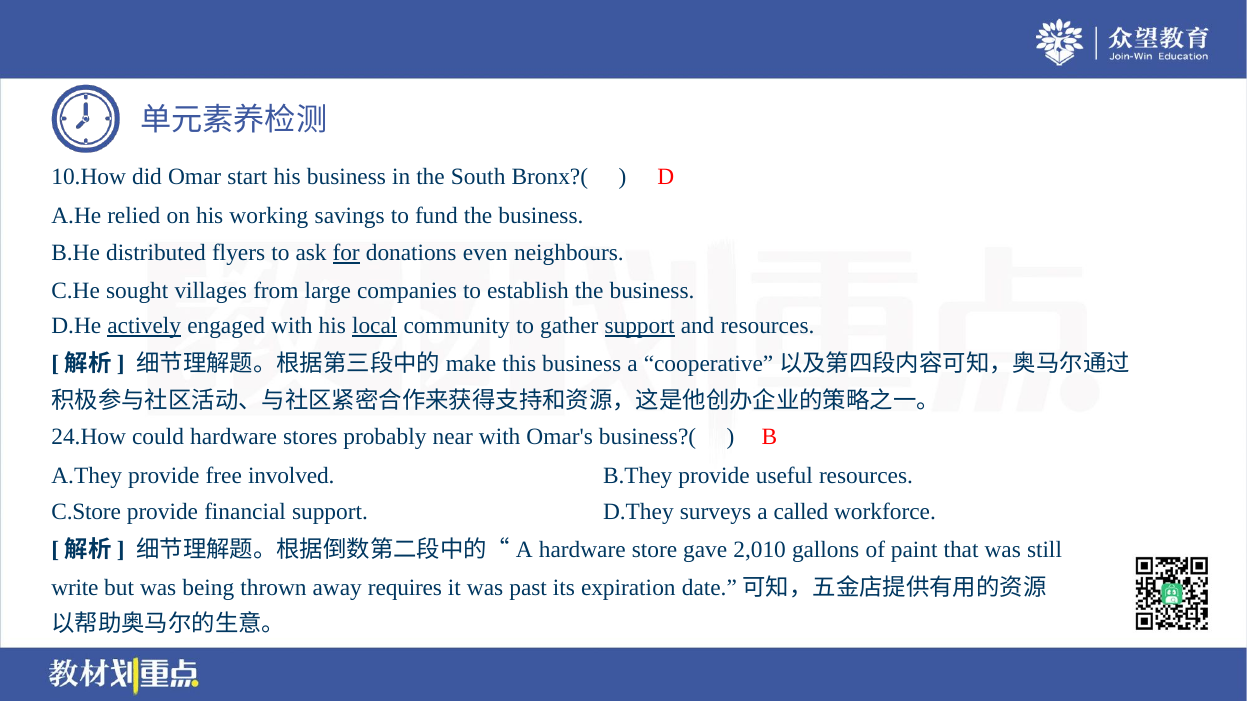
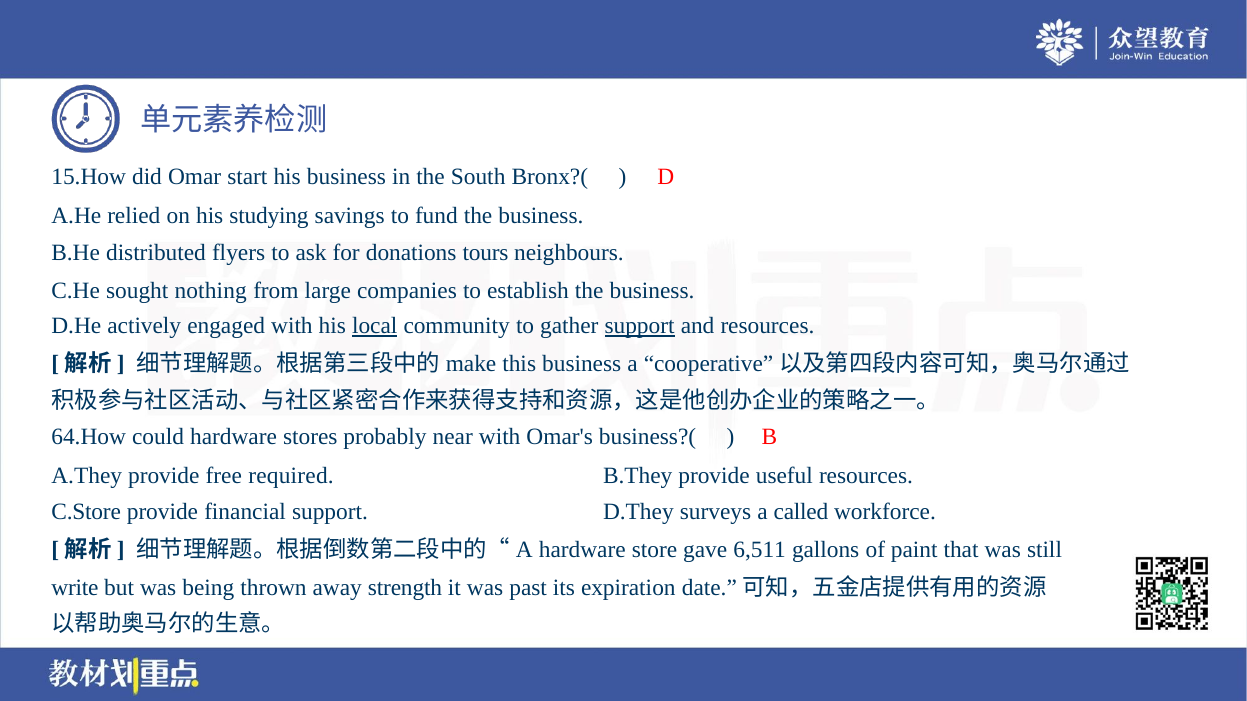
10.How: 10.How -> 15.How (89, 177)
working: working -> studying (269, 216)
for underline: present -> none (346, 253)
even: even -> tours (486, 253)
villages: villages -> nothing (211, 291)
actively underline: present -> none (144, 326)
24.How: 24.How -> 64.How (89, 437)
involved: involved -> required (291, 477)
2,010: 2,010 -> 6,511 (760, 551)
requires: requires -> strength (405, 588)
